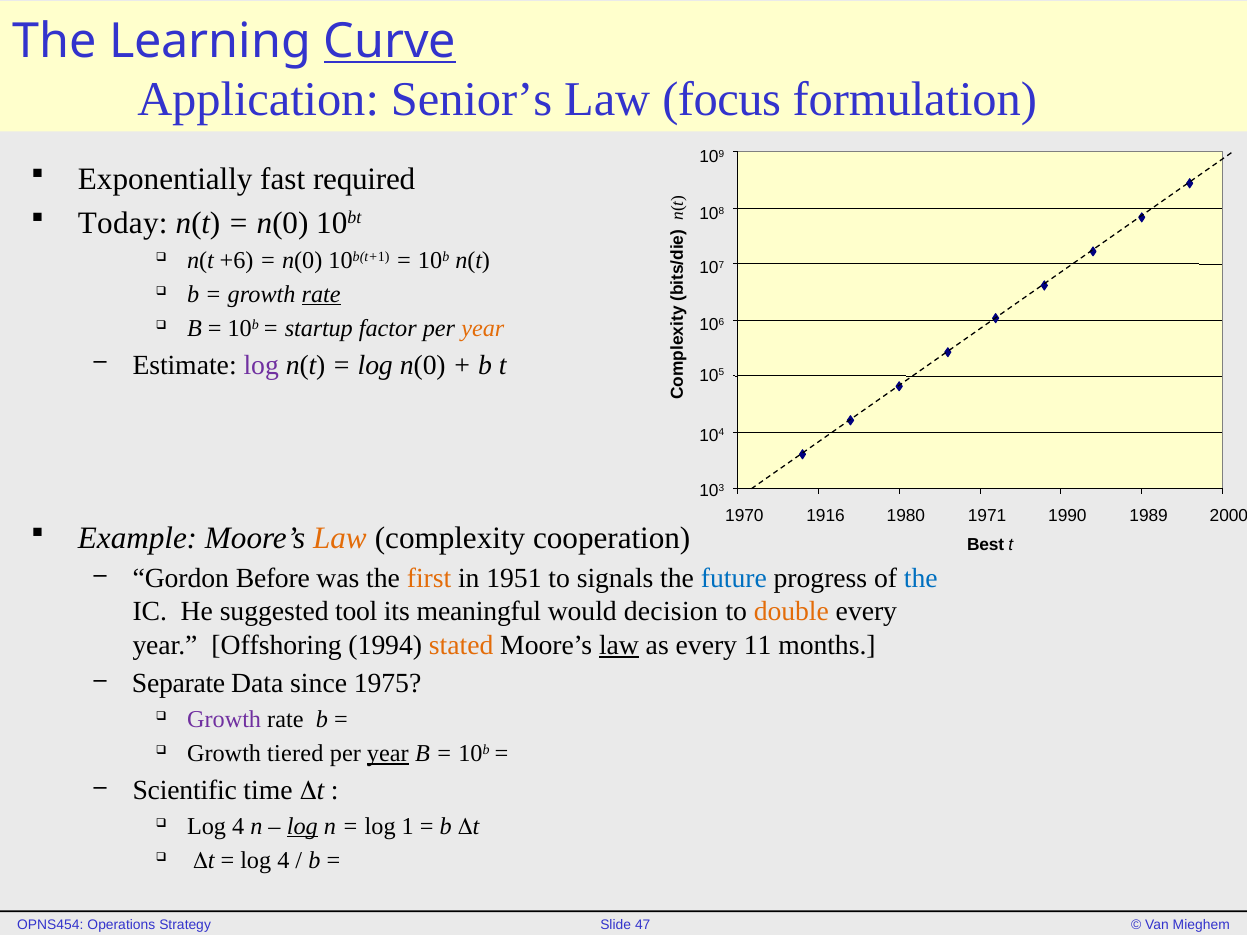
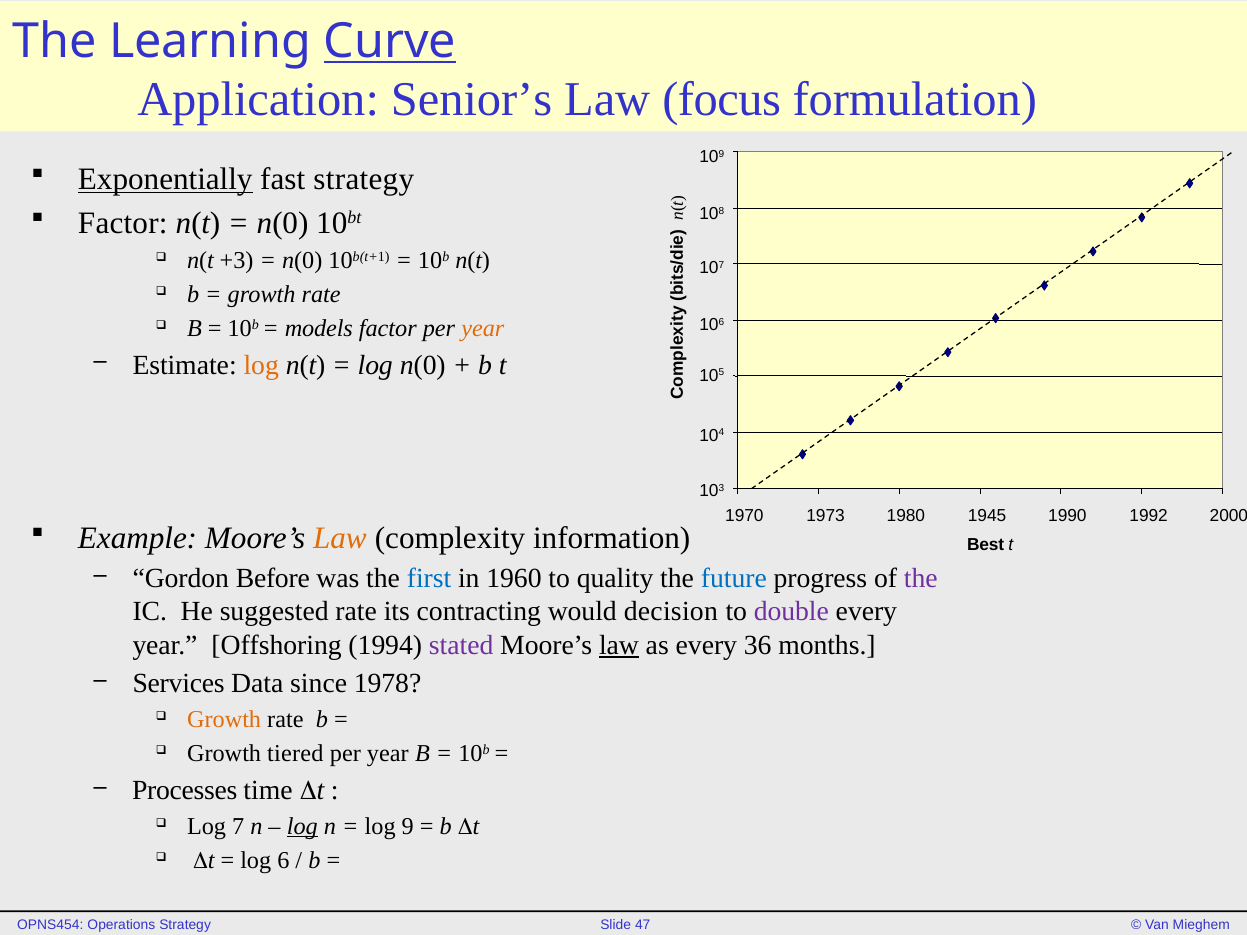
Exponentially underline: none -> present (165, 179)
fast required: required -> strategy (364, 179)
Today: Today -> Factor (123, 223)
+6: +6 -> +3 (237, 260)
rate underline: present -> none (321, 294)
startup: startup -> models (319, 328)
log colour: purple -> orange (261, 365)
1916: 1916 -> 1973 (826, 516)
1971: 1971 -> 1945 (987, 516)
1989: 1989 -> 1992 (1149, 516)
cooperation: cooperation -> information (612, 538)
first colour: orange -> blue (429, 579)
1951: 1951 -> 1960 (514, 579)
signals: signals -> quality (615, 579)
the colour: blue -> purple (921, 579)
suggested tool: tool -> rate (356, 612)
meaningful: meaningful -> contracting (479, 612)
double colour: orange -> purple (791, 612)
stated colour: orange -> purple (461, 645)
11: 11 -> 36 (758, 645)
Separate: Separate -> Services (179, 684)
1975: 1975 -> 1978 (388, 684)
Growth colour: purple -> orange (224, 720)
year underline: present -> none (388, 754)
Scientific: Scientific -> Processes (185, 791)
4: 4 -> 7 (238, 827)
1: 1 -> 9 (408, 827)
4: 4 -> 6 (283, 860)
